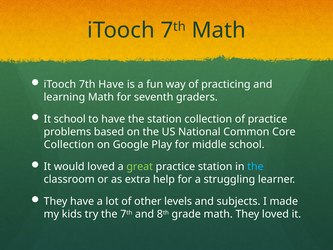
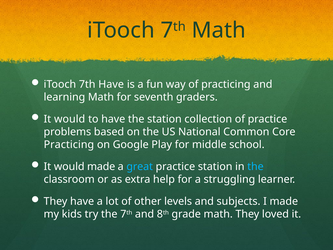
school: school -> would (70, 119)
Collection: Collection -> Practicing (69, 144)
would loved: loved -> made (101, 166)
great colour: light green -> light blue (140, 166)
